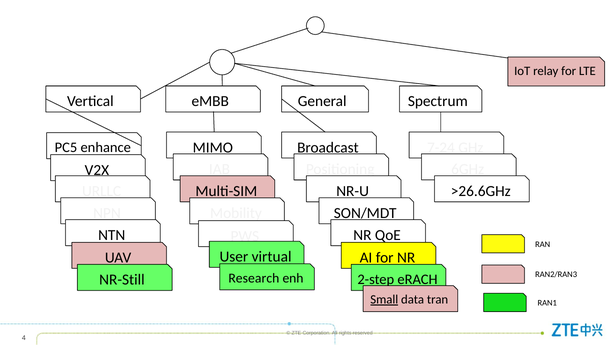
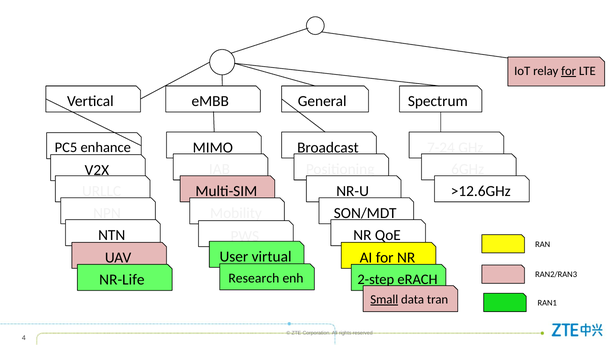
for underline: none -> present (569, 71)
>26.6GHz: >26.6GHz -> >12.6GHz (481, 191)
NR-Still: NR-Still -> NR-Life (122, 280)
